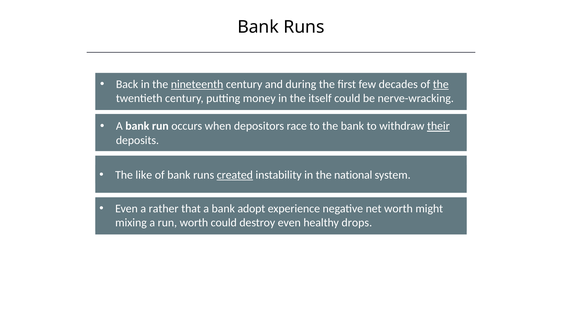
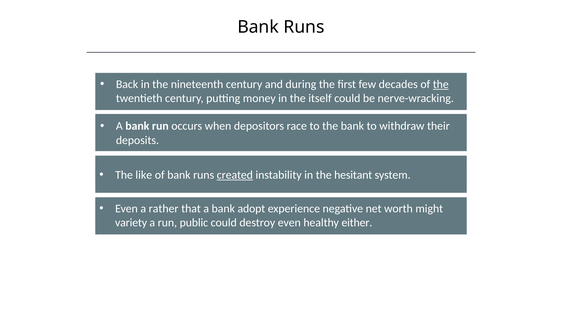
nineteenth underline: present -> none (197, 84)
their underline: present -> none (438, 126)
national: national -> hesitant (353, 175)
mixing: mixing -> variety (131, 223)
run worth: worth -> public (194, 223)
drops: drops -> either (357, 223)
